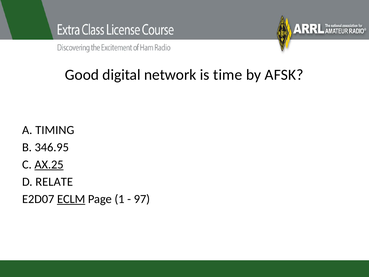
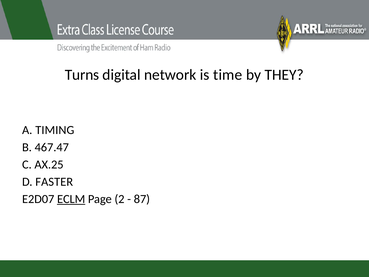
Good: Good -> Turns (82, 75)
AFSK: AFSK -> THEY (284, 75)
346.95: 346.95 -> 467.47 (52, 147)
AX.25 underline: present -> none (49, 164)
RELATE: RELATE -> FASTER (54, 182)
1: 1 -> 2 (119, 199)
97: 97 -> 87 (142, 199)
